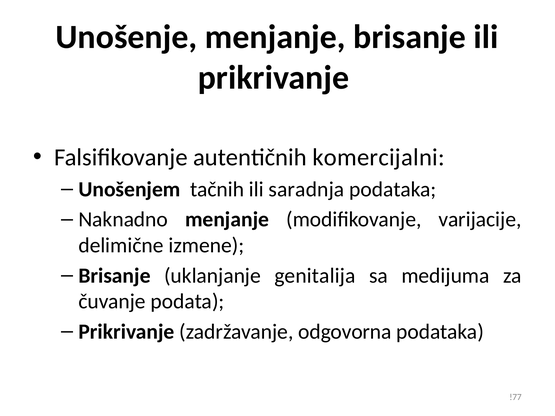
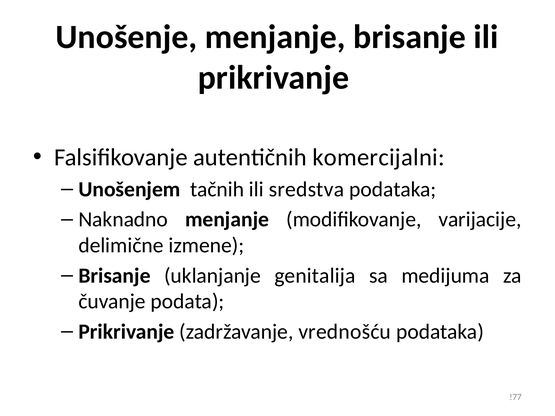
saradnja: saradnja -> sredstva (306, 189)
odgovorna: odgovorna -> vrednošću (345, 332)
